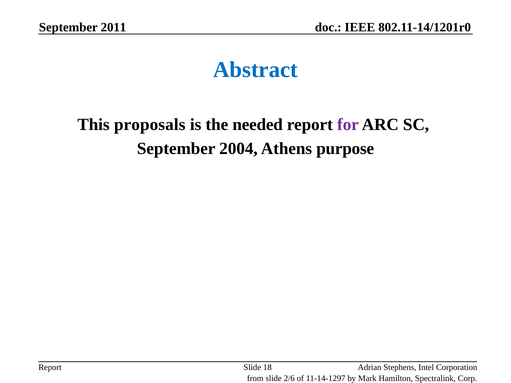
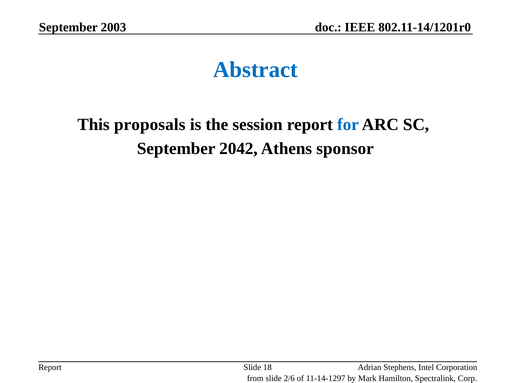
2011: 2011 -> 2003 (113, 27)
needed: needed -> session (258, 125)
for colour: purple -> blue (348, 125)
2004: 2004 -> 2042 (239, 149)
purpose: purpose -> sponsor (345, 149)
